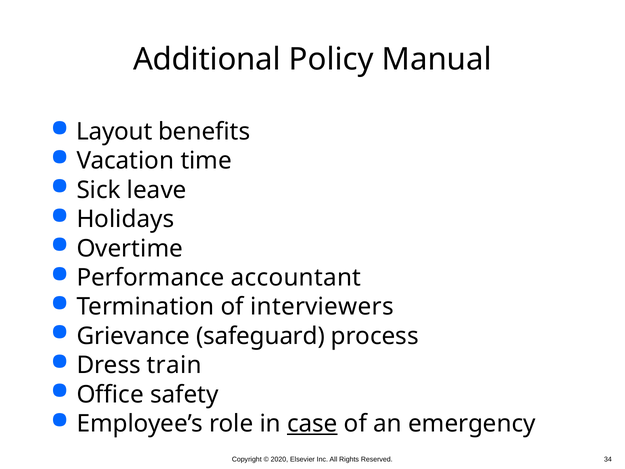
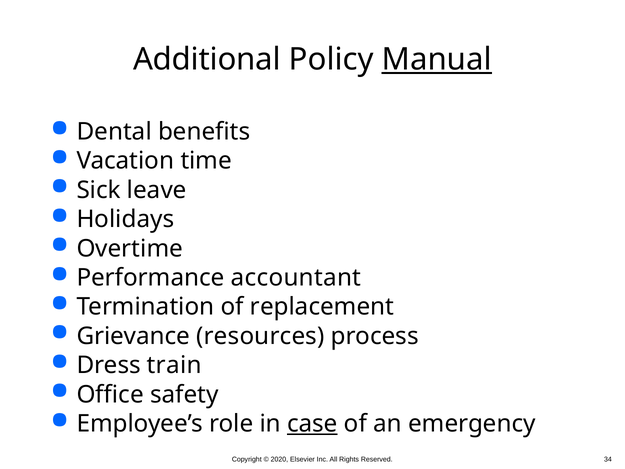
Manual underline: none -> present (437, 59)
Layout: Layout -> Dental (114, 132)
interviewers: interviewers -> replacement (322, 307)
safeguard: safeguard -> resources (260, 336)
